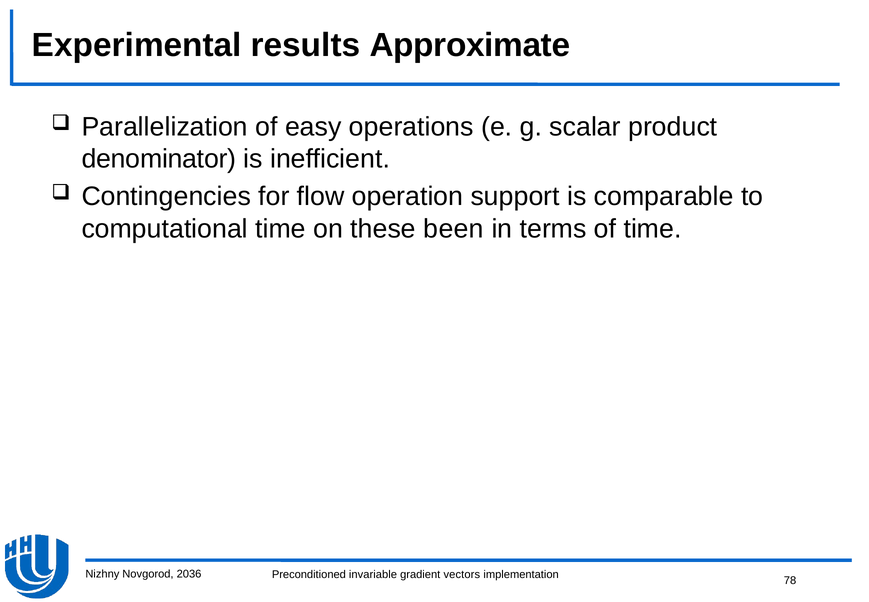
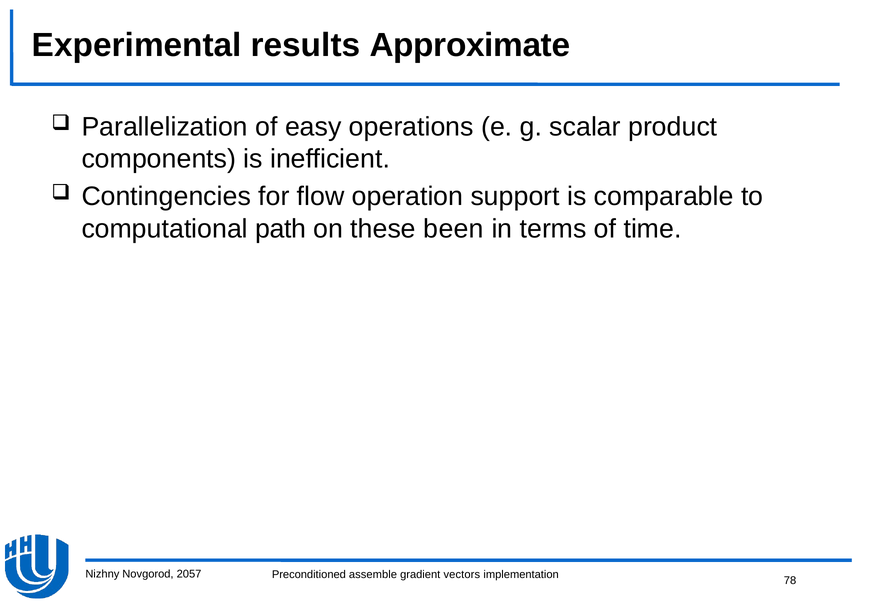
denominator: denominator -> components (159, 159)
computational time: time -> path (281, 229)
2036: 2036 -> 2057 (189, 574)
invariable: invariable -> assemble (373, 574)
